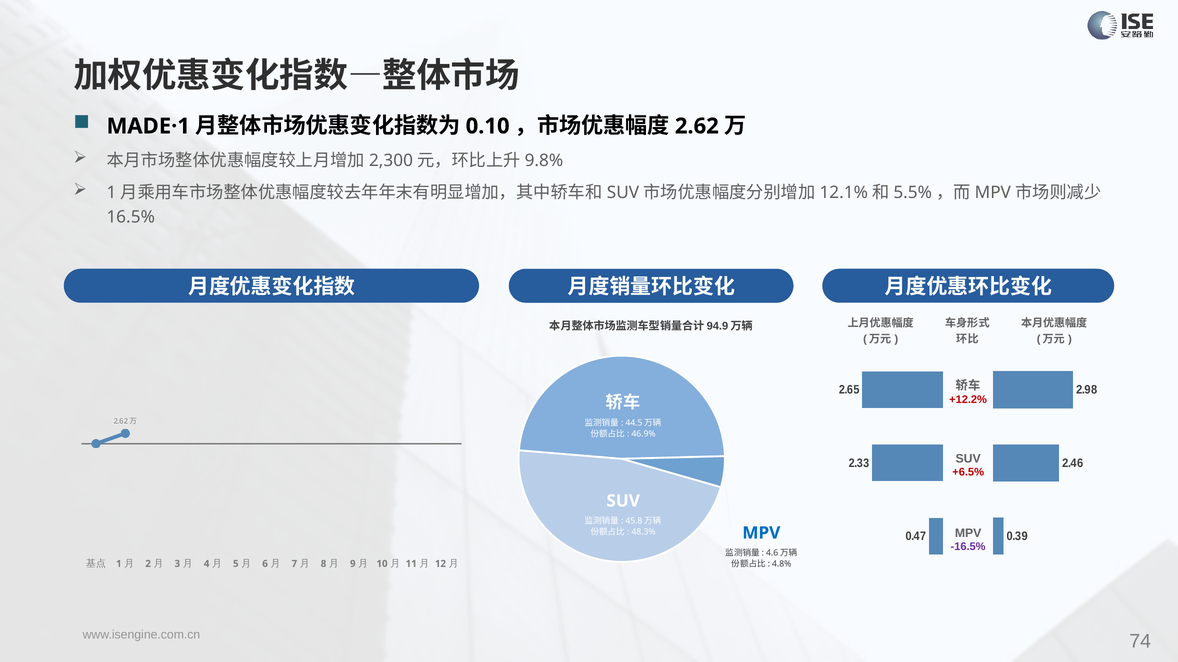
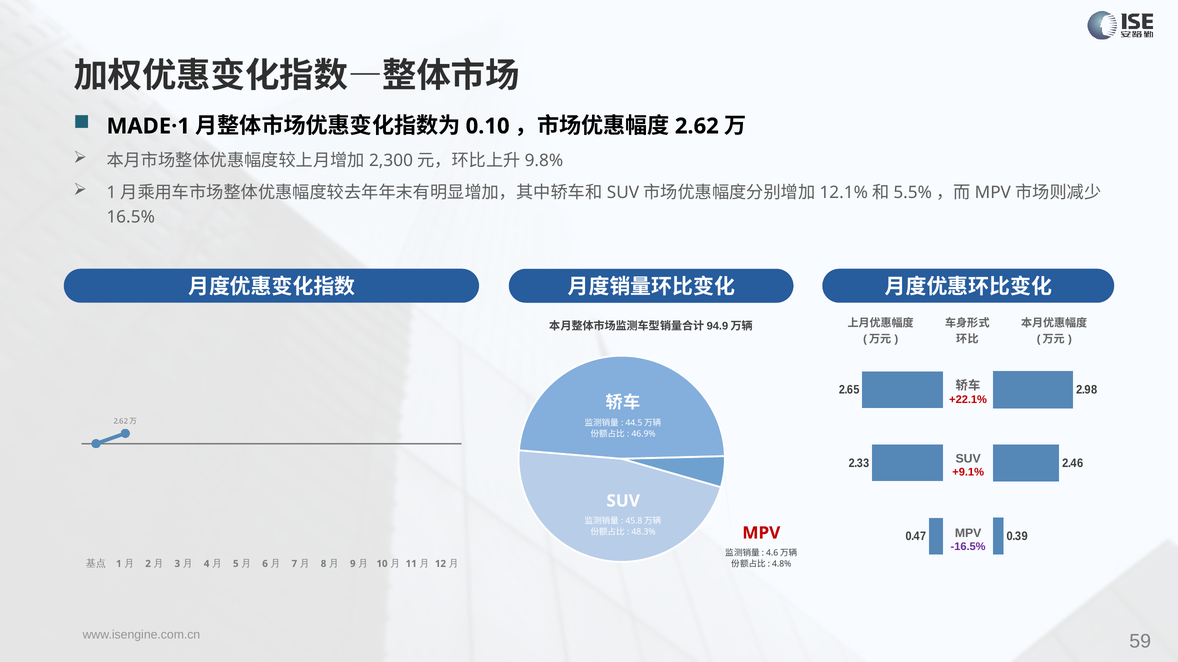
+12.2%: +12.2% -> +22.1% (968, 400)
+6.5%: +6.5% -> +9.1% (968, 472)
MPV colour: blue -> red (761, 533)
74: 74 -> 59 (1140, 642)
